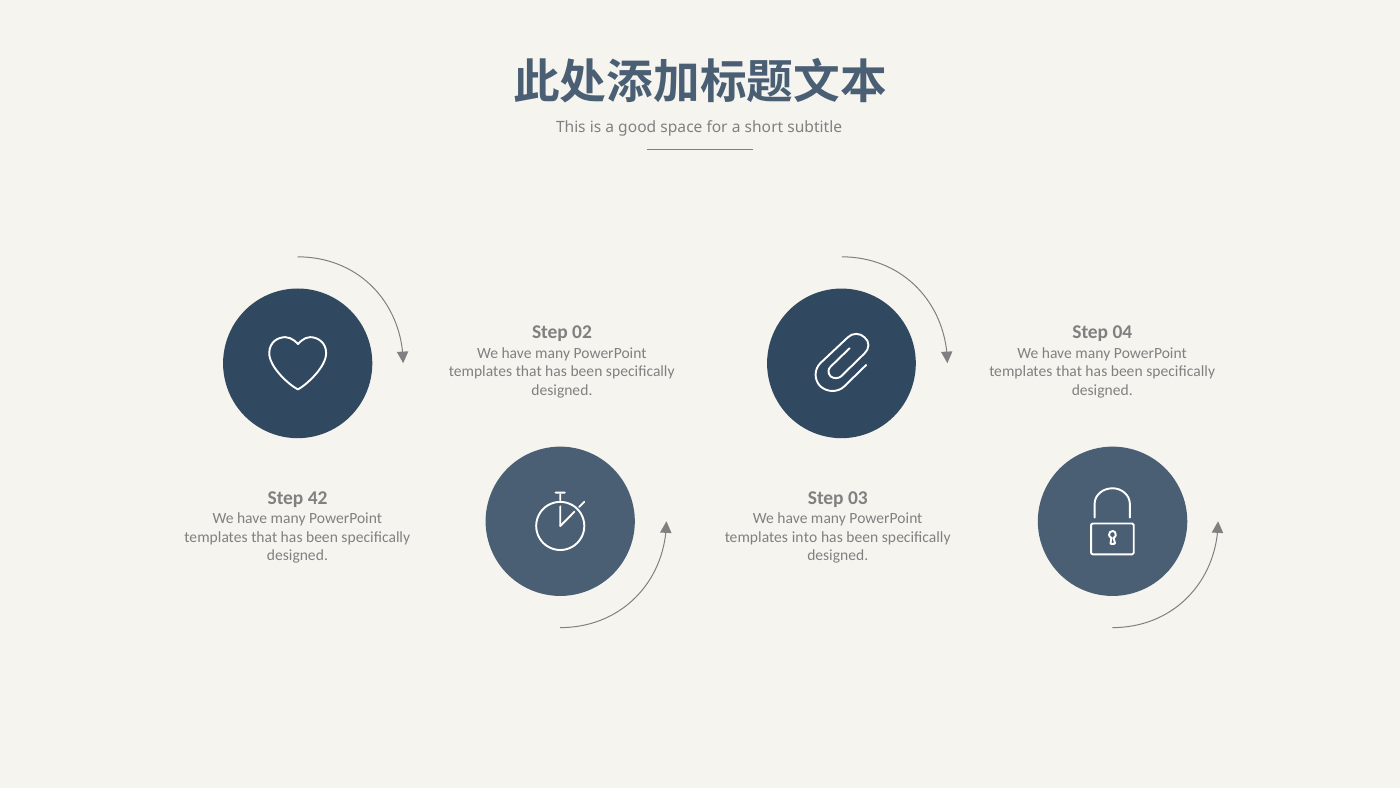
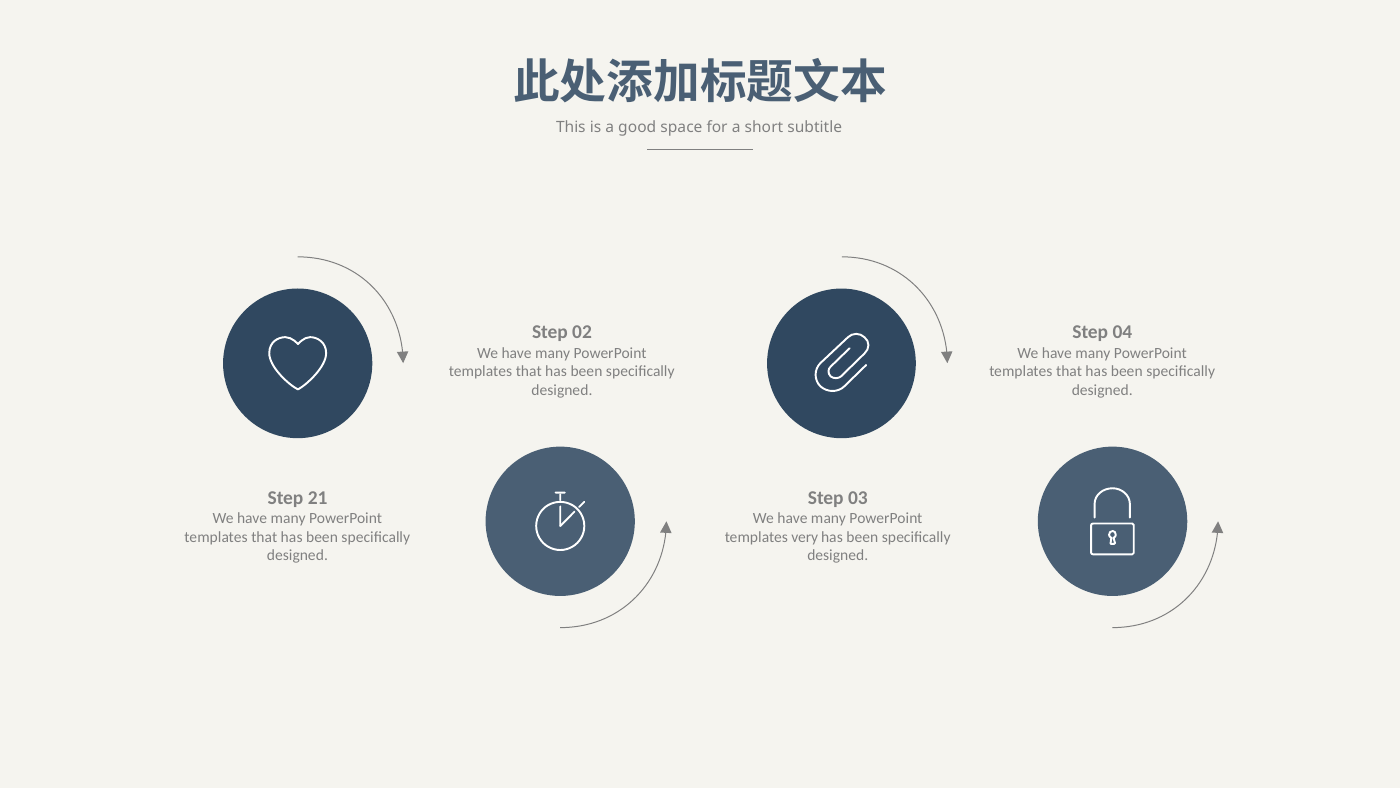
42: 42 -> 21 (318, 498)
into: into -> very (805, 537)
